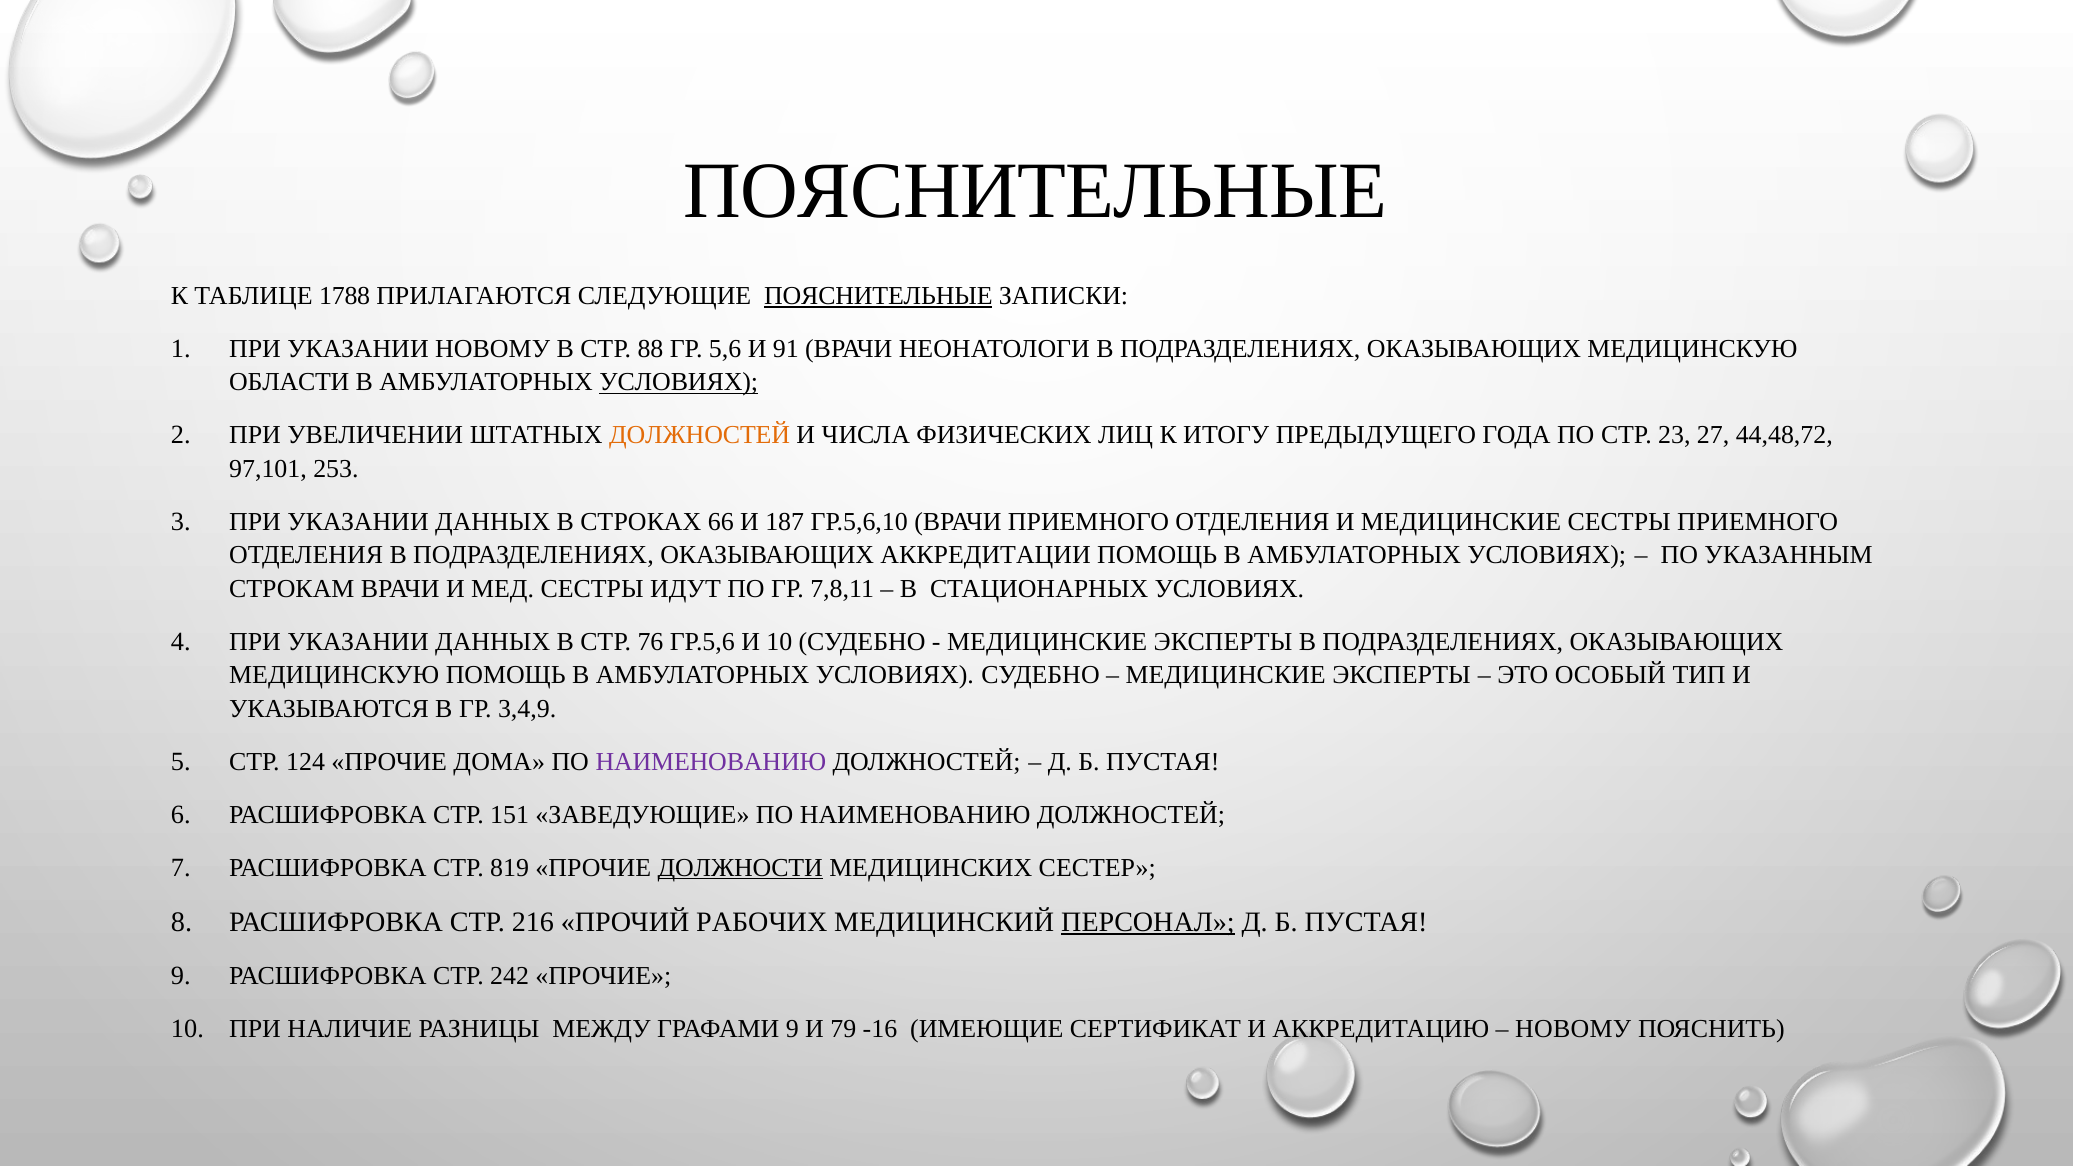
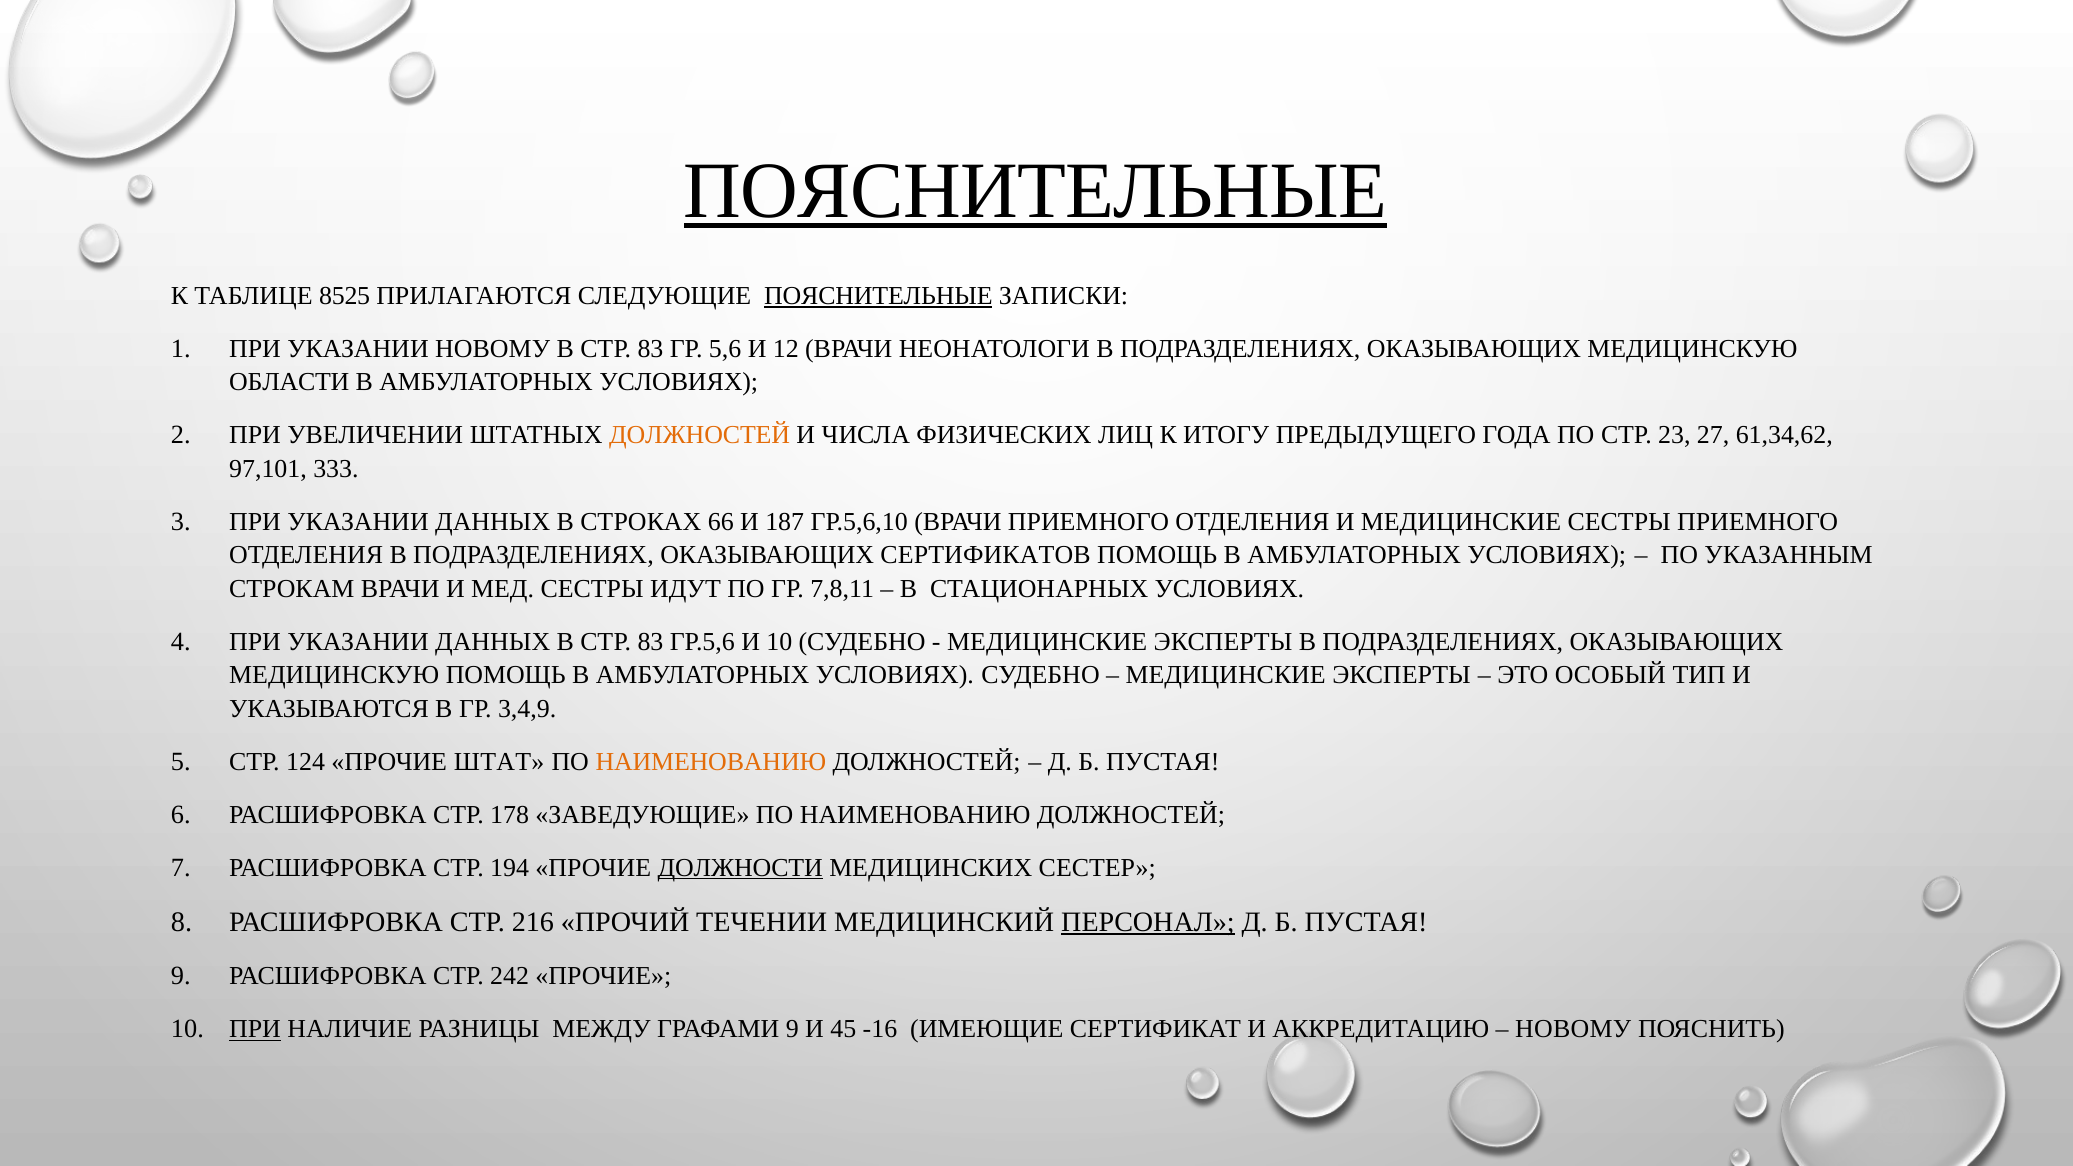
ПОЯСНИТЕЛЬНЫЕ underline: none -> present (1035, 191)
1788: 1788 -> 8525 (345, 296)
88: 88 -> 83 (650, 349)
91: 91 -> 12 (786, 349)
УСЛОВИЯХ underline: present -> none (679, 382)
44,48,72: 44,48,72 -> 61,34,62 (1784, 435)
253: 253 -> 333 (336, 469)
АККРЕДИТАЦИИ: АККРЕДИТАЦИИ -> СЕРТИФИКАТОВ (986, 555)
ДАННЫХ В СТР 76: 76 -> 83 (650, 642)
ДОМА: ДОМА -> ШТАТ (499, 762)
НАИМЕНОВАНИЮ colour: purple -> orange (711, 762)
151: 151 -> 178 (510, 815)
819: 819 -> 194 (510, 868)
РАБОЧИХ: РАБОЧИХ -> ТЕЧЕНИИ (762, 922)
ПРИ underline: none -> present (255, 1029)
79: 79 -> 45 (843, 1029)
